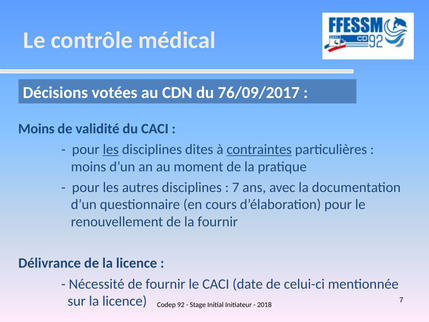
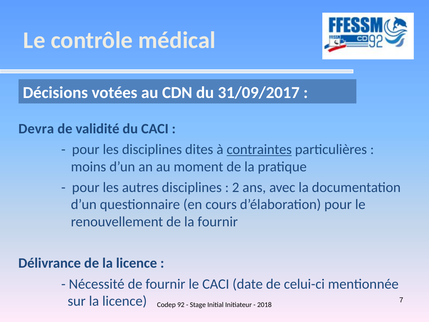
76/09/2017: 76/09/2017 -> 31/09/2017 (259, 92)
Moins: Moins -> Devra (36, 129)
les underline: present -> none (111, 149)
7: 7 -> 2 (236, 187)
